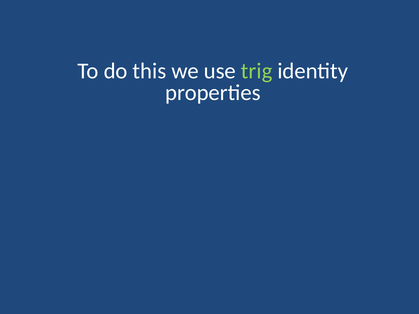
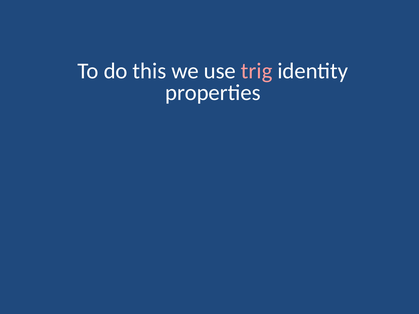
trig colour: light green -> pink (257, 71)
